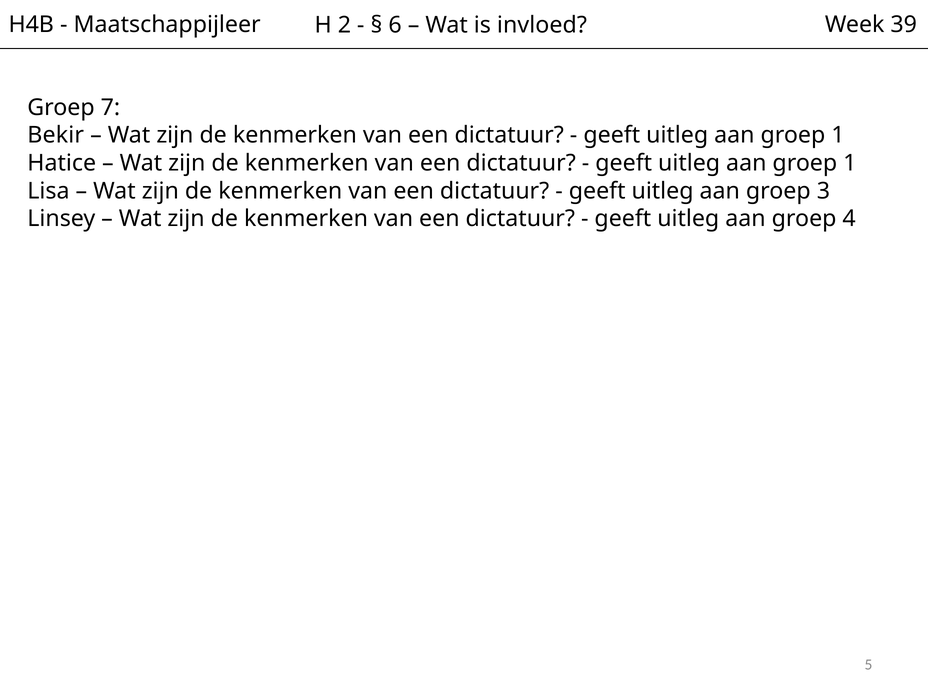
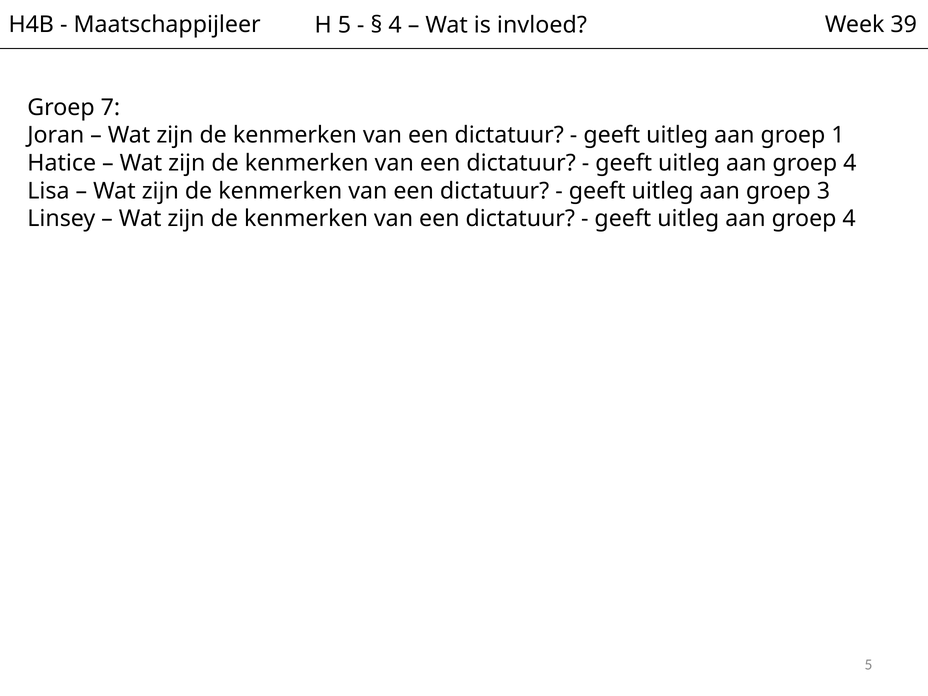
H 2: 2 -> 5 (344, 25)
6: 6 -> 4 (395, 25)
Bekir: Bekir -> Joran (56, 135)
1: 1 -> 4 (850, 163)
